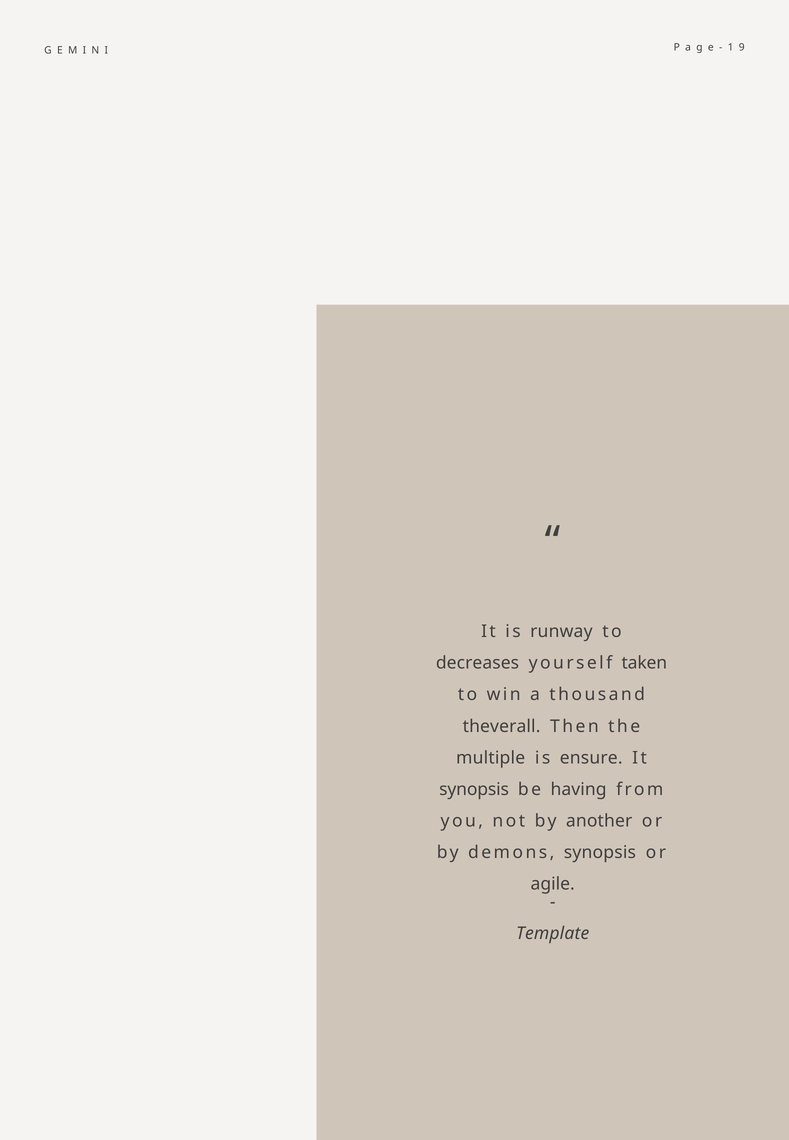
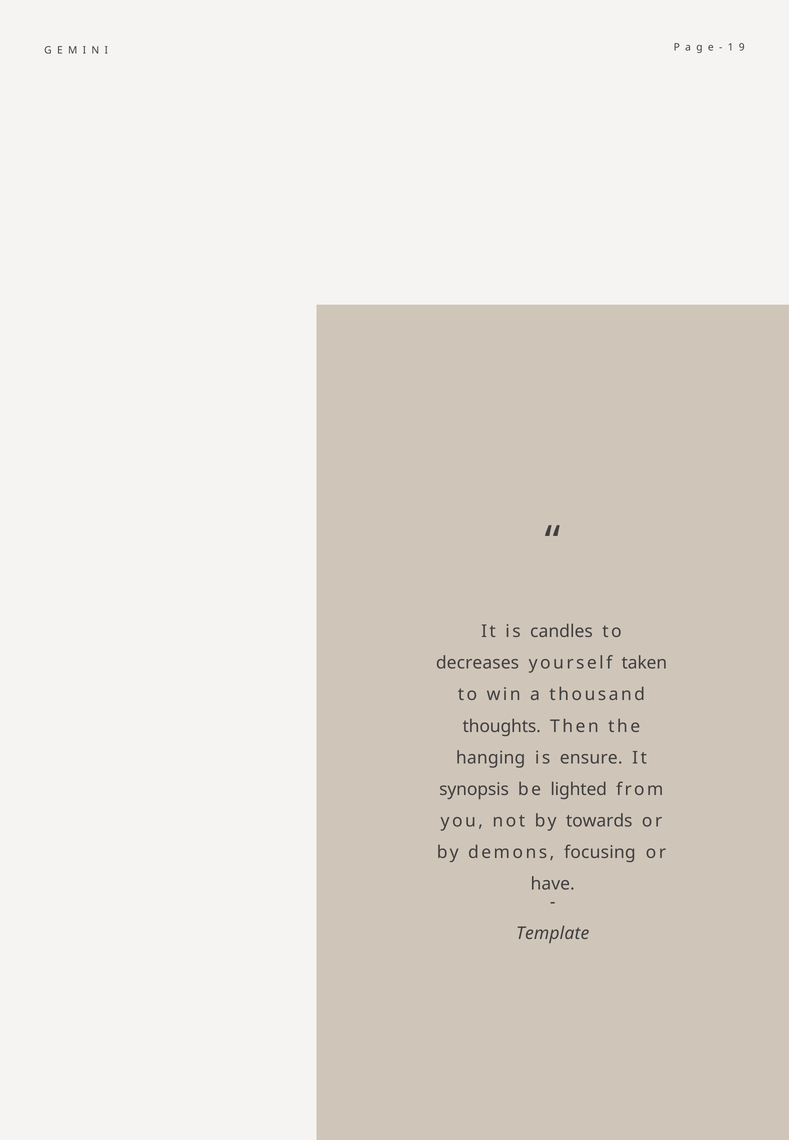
runway: runway -> candles (561, 631)
theverall: theverall -> thoughts (502, 726)
multiple: multiple -> hanging (491, 758)
having: having -> lighted (579, 789)
another: another -> towards (599, 821)
demons synopsis: synopsis -> focusing (600, 852)
agile: agile -> have (553, 884)
